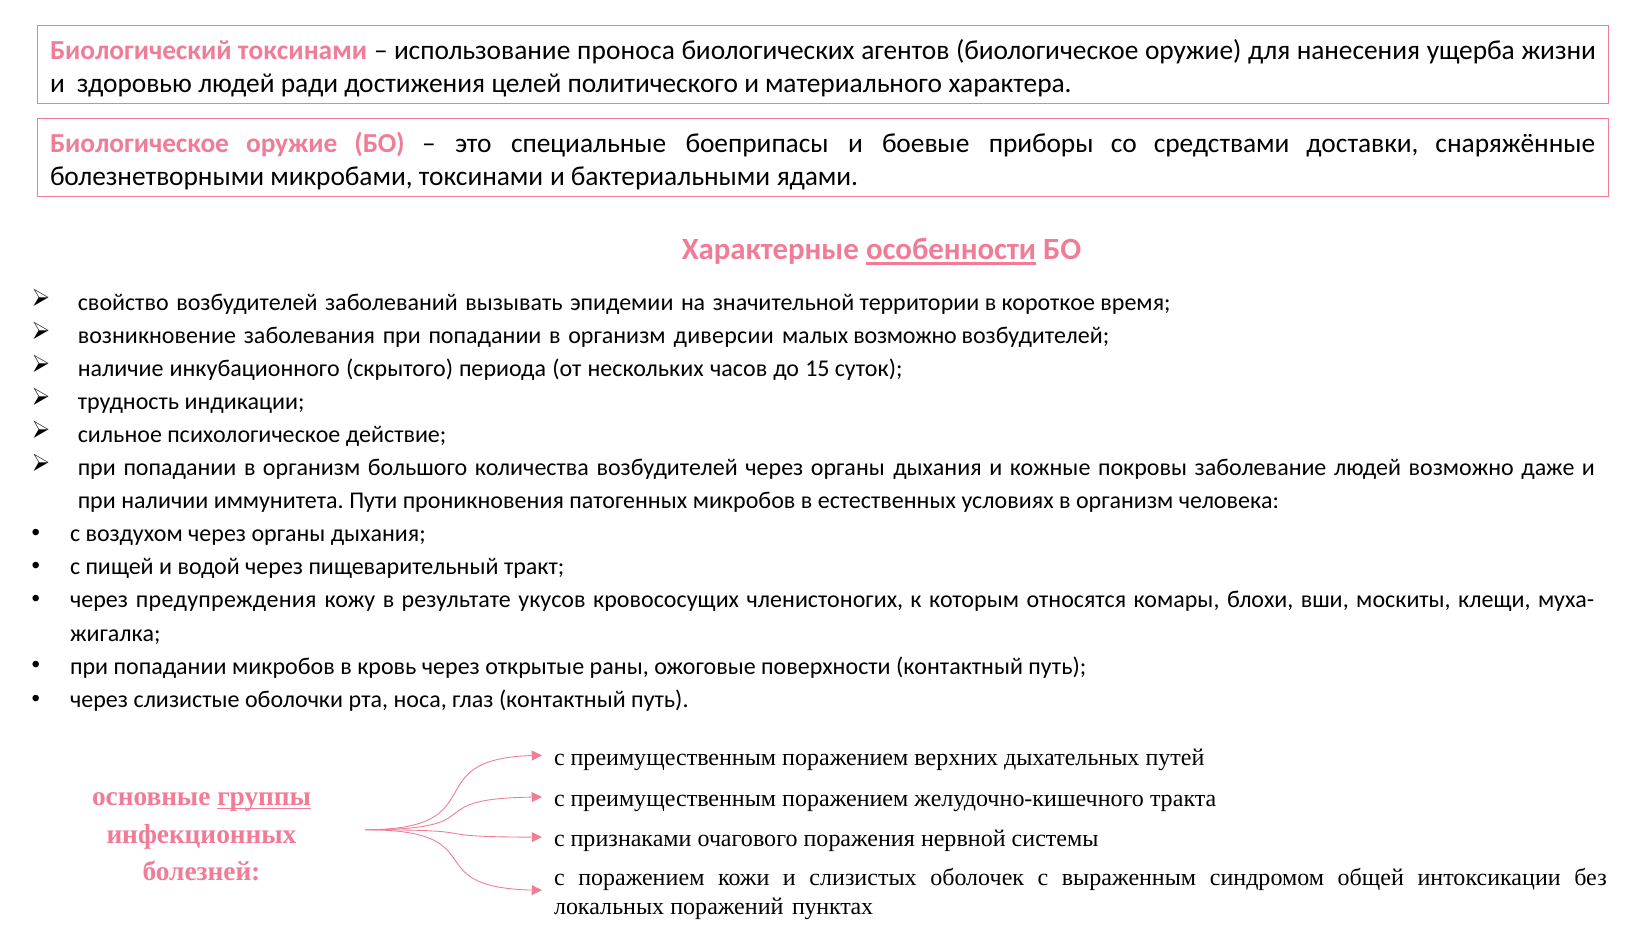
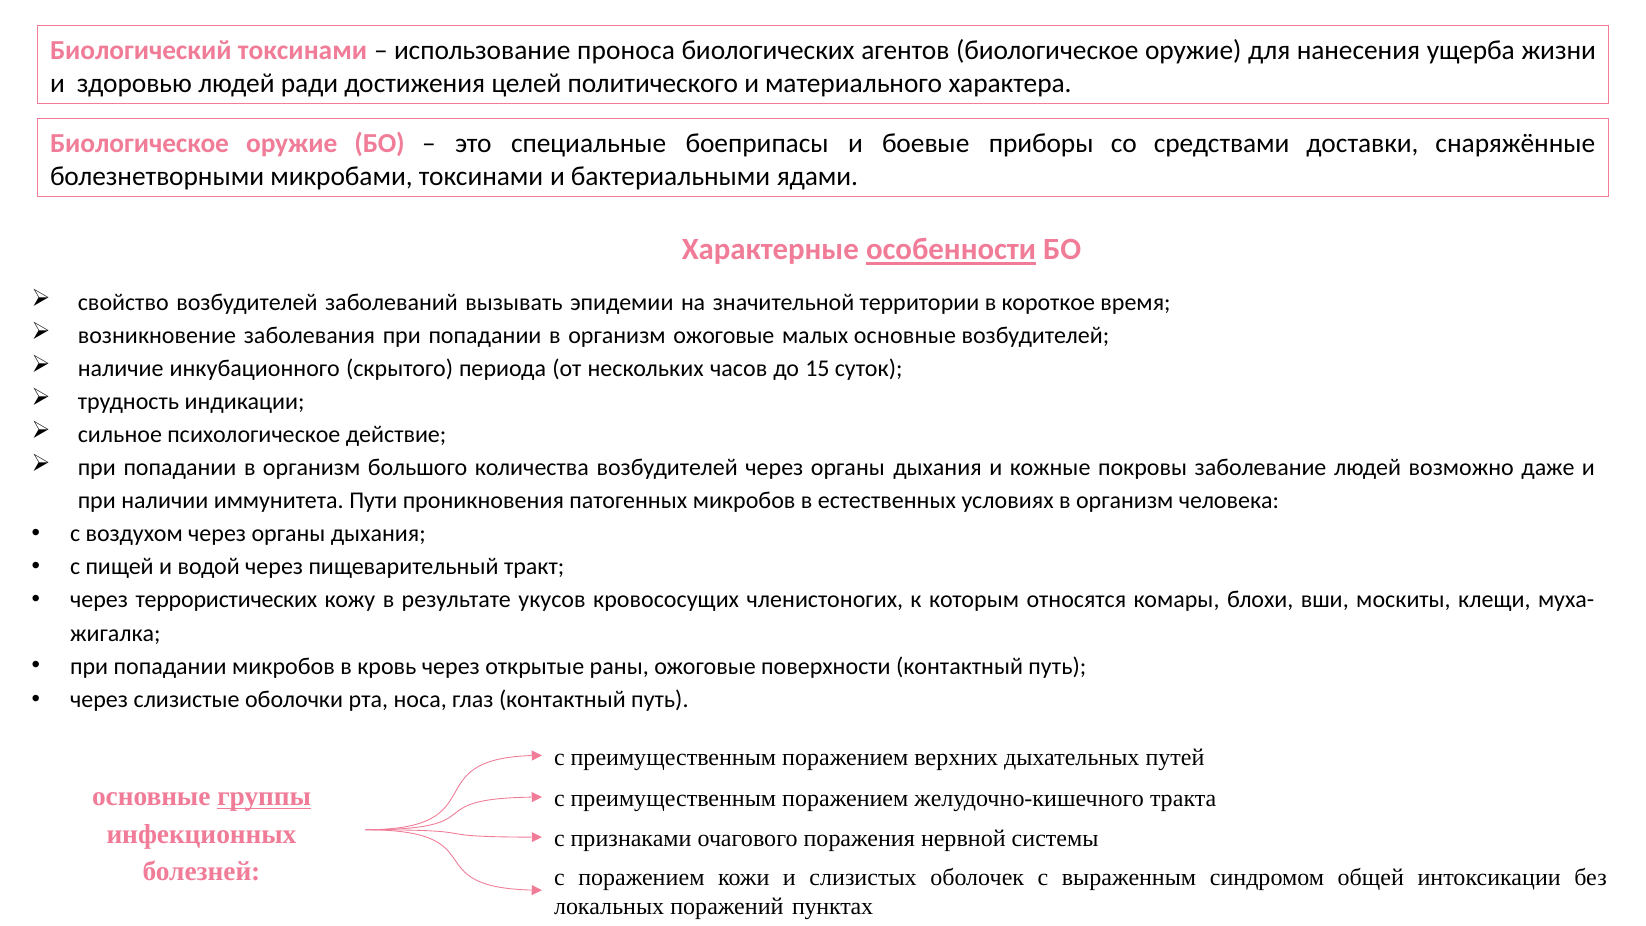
организм диверсии: диверсии -> ожоговые (724, 335)
малых возможно: возможно -> основные (905, 335)
предупреждения: предупреждения -> террористических (226, 600)
